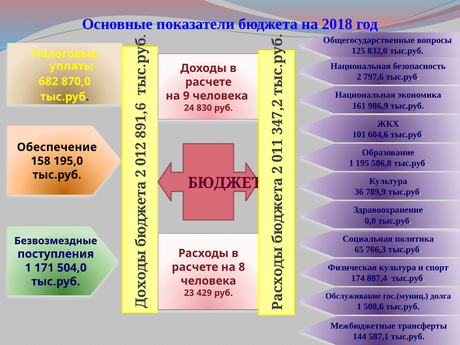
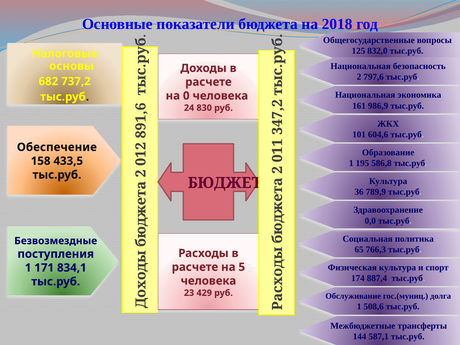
уплаты: уплаты -> основы (72, 66)
870,0: 870,0 -> 737,2 (76, 81)
на 9: 9 -> 0 (186, 96)
195,0: 195,0 -> 433,5 (68, 161)
на 8: 8 -> 5 (242, 267)
504,0: 504,0 -> 834,1 (72, 268)
